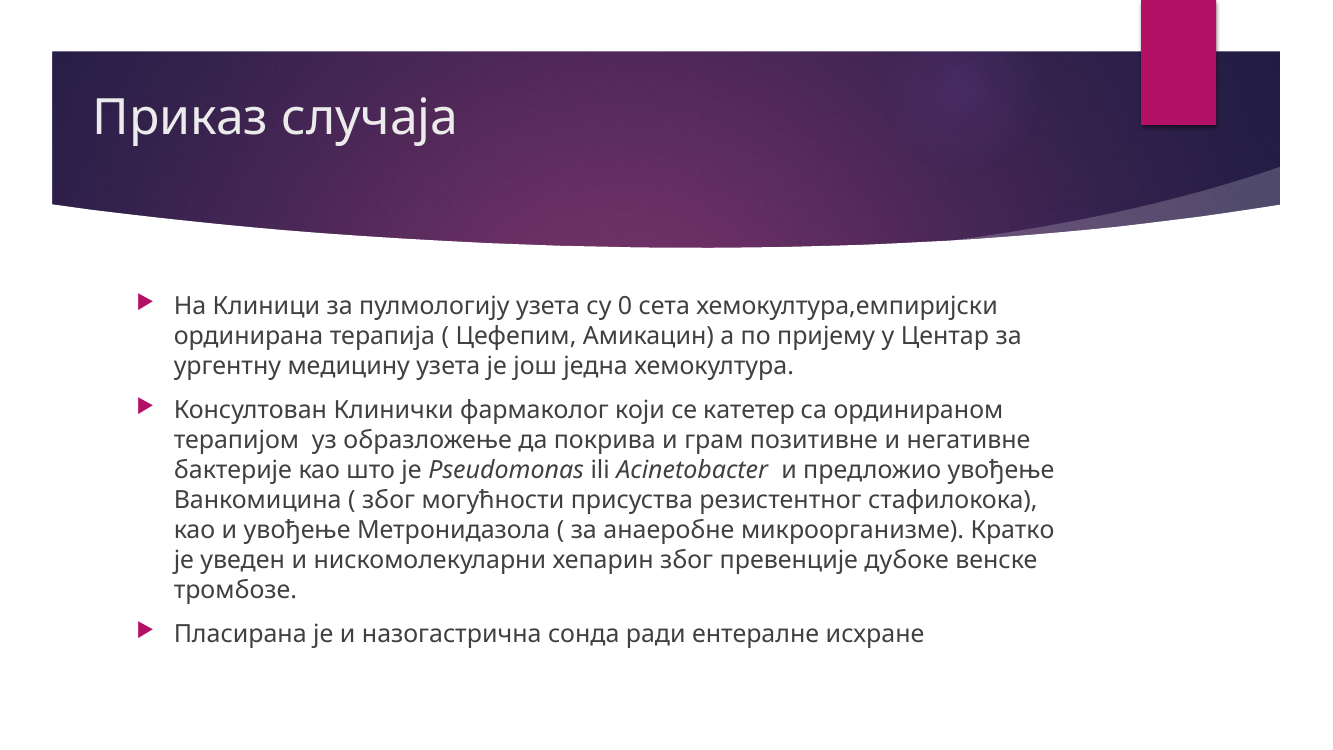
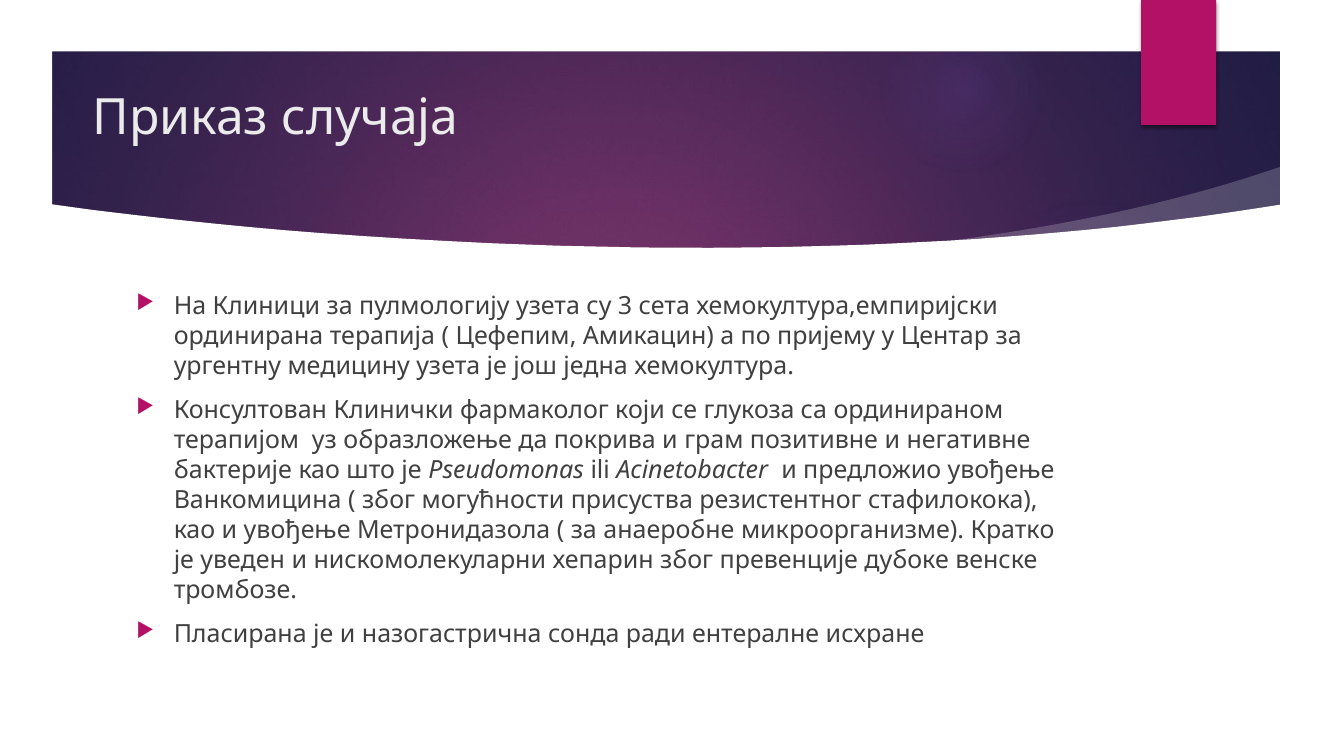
0: 0 -> 3 (625, 306)
катетер: катетер -> глукоза (749, 410)
